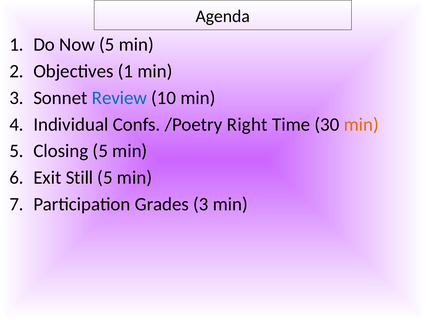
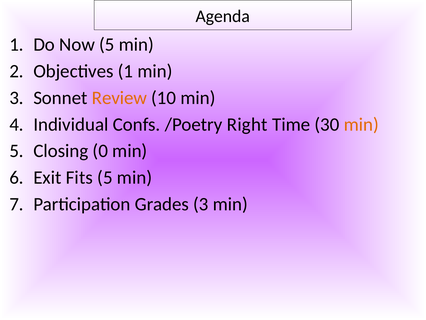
Review colour: blue -> orange (119, 98)
Closing 5: 5 -> 0 (100, 151)
Still: Still -> Fits (79, 177)
